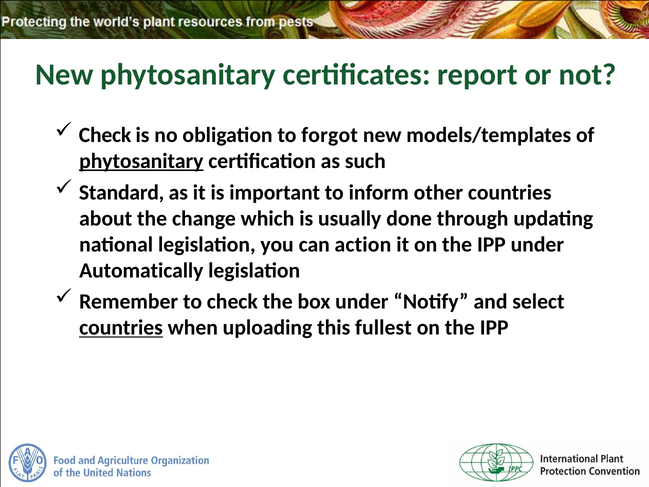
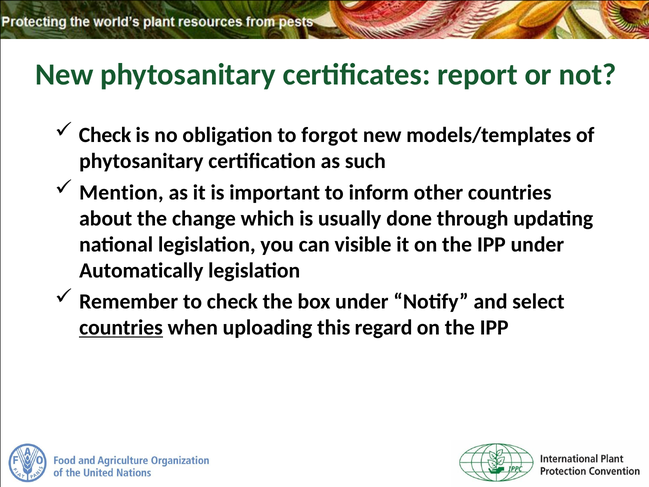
phytosanitary underline: present -> none (141, 161)
Standard: Standard -> Mention (121, 192)
action: action -> visible (363, 244)
fullest: fullest -> regard (384, 328)
